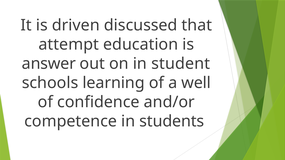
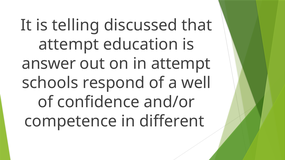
driven: driven -> telling (76, 25)
in student: student -> attempt (181, 64)
learning: learning -> respond (114, 83)
students: students -> different (172, 121)
